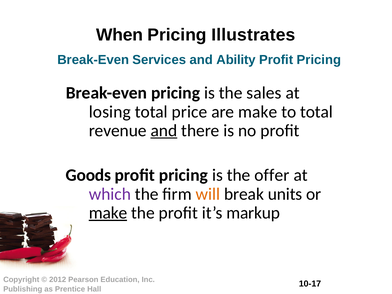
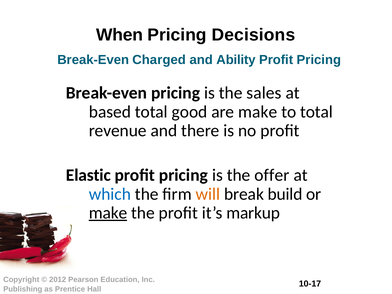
Illustrates: Illustrates -> Decisions (253, 35)
Services: Services -> Charged (159, 60)
losing: losing -> based (110, 112)
price: price -> good (190, 112)
and underline: present -> none (164, 131)
Goods: Goods -> Elastic (88, 175)
which colour: purple -> blue (110, 194)
units: units -> build (285, 194)
